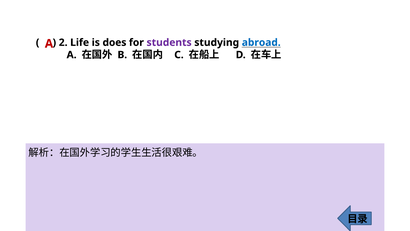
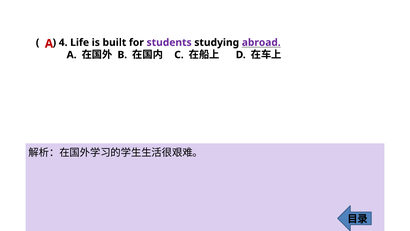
2: 2 -> 4 (63, 42)
does: does -> built (114, 42)
abroad colour: blue -> purple (261, 42)
